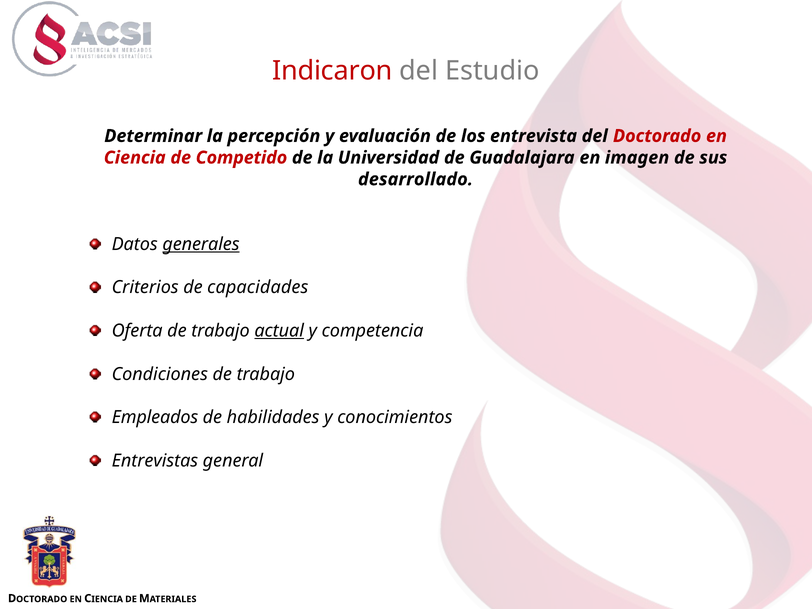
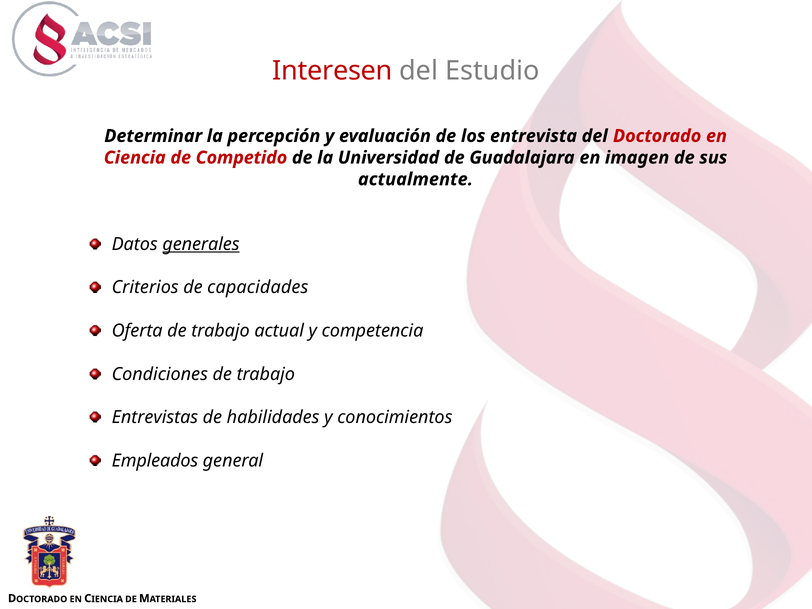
Indicaron: Indicaron -> Interesen (332, 71)
desarrollado: desarrollado -> actualmente (415, 179)
actual underline: present -> none (279, 331)
Empleados: Empleados -> Entrevistas (155, 417)
Entrevistas: Entrevistas -> Empleados (155, 461)
